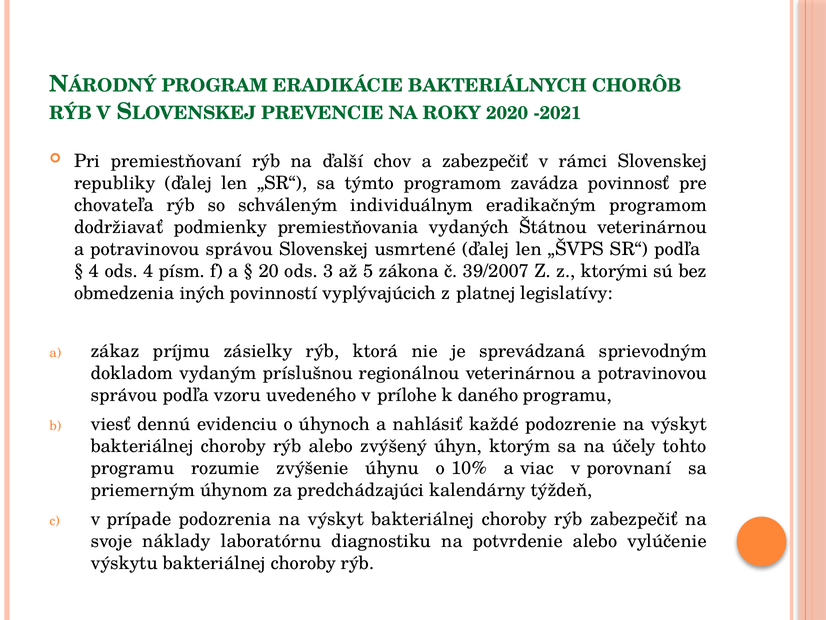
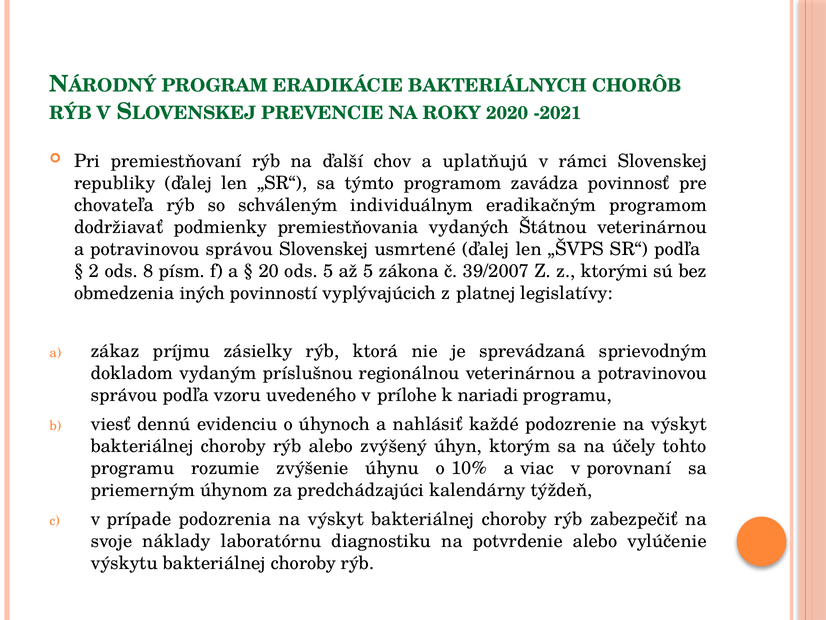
a zabezpečiť: zabezpečiť -> uplatňujú (485, 161)
4: 4 -> 2 (94, 271)
ods 4: 4 -> 8 (148, 271)
ods 3: 3 -> 5 (328, 271)
daného: daného -> nariadi (488, 395)
